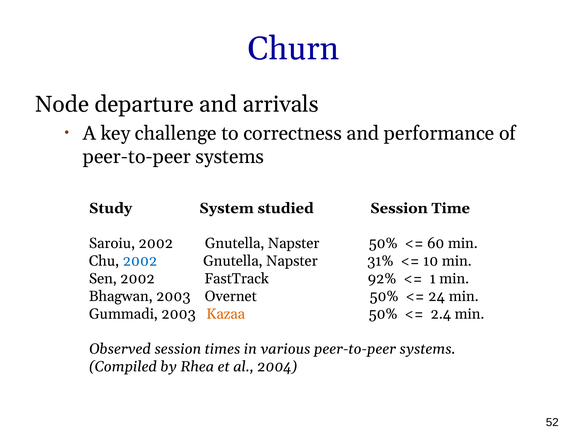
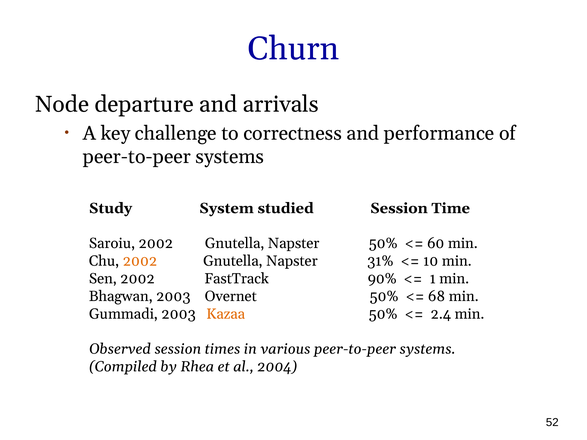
2002 colour: blue -> orange (140, 261)
92%: 92% -> 90% (382, 279)
24: 24 -> 68 (437, 296)
